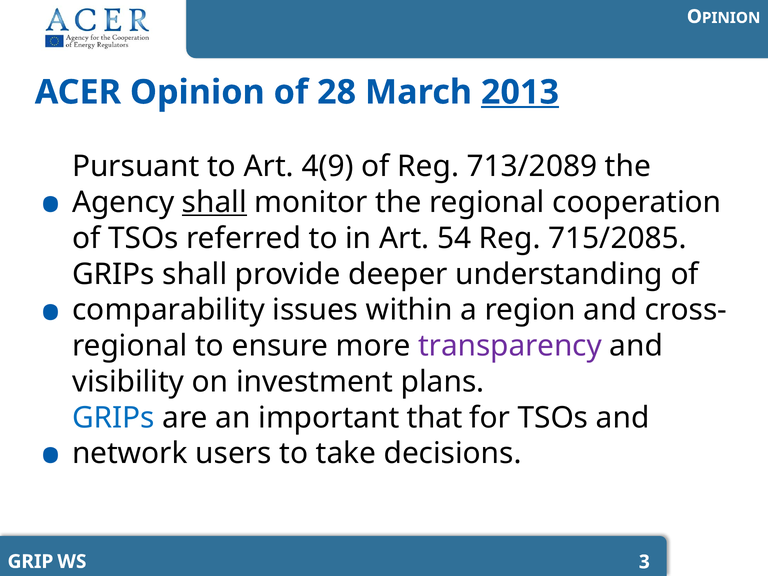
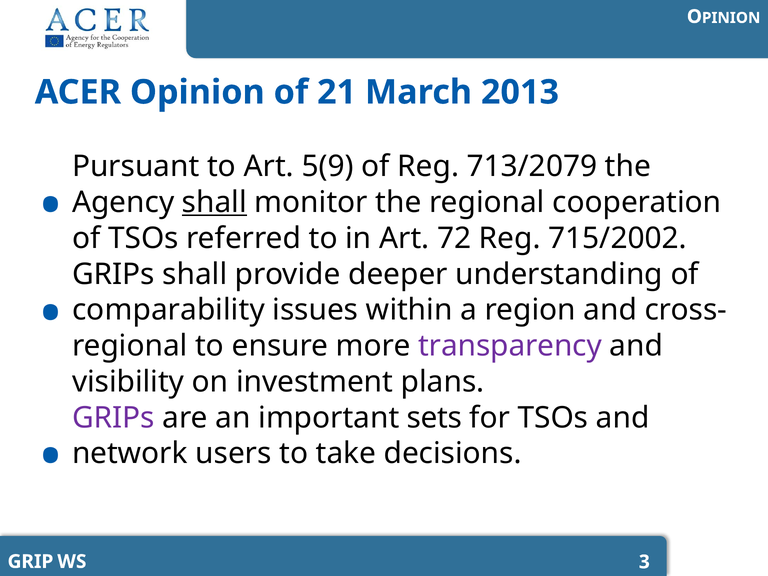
28: 28 -> 21 (337, 92)
2013 underline: present -> none (520, 92)
4(9: 4(9 -> 5(9 (328, 167)
713/2089: 713/2089 -> 713/2079 (532, 167)
54: 54 -> 72 (454, 238)
715/2085: 715/2085 -> 715/2002 (618, 238)
GRIPs colour: blue -> purple (113, 418)
that: that -> sets (434, 418)
